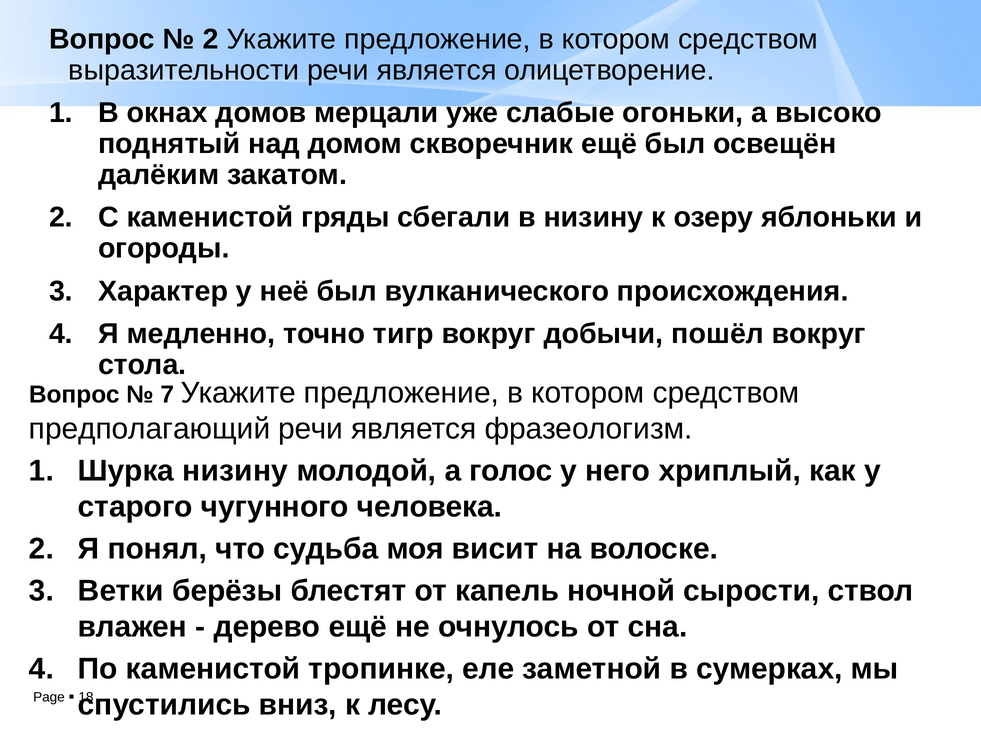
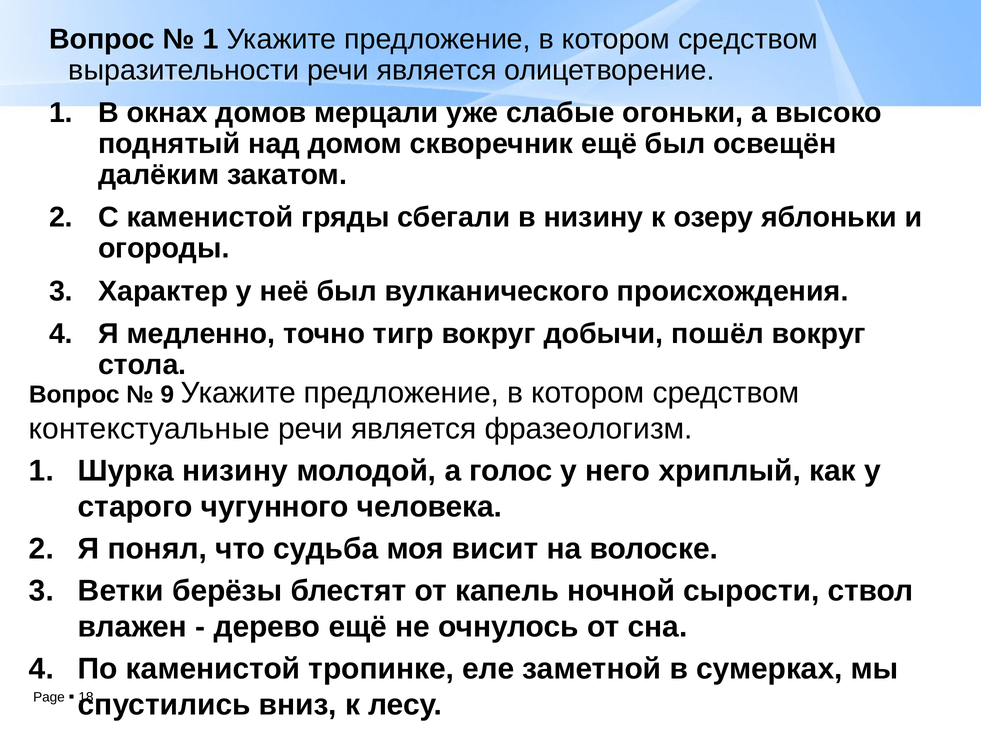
2: 2 -> 1 (211, 39)
7: 7 -> 9 (167, 395)
предполагающий: предполагающий -> контекстуальные (149, 429)
